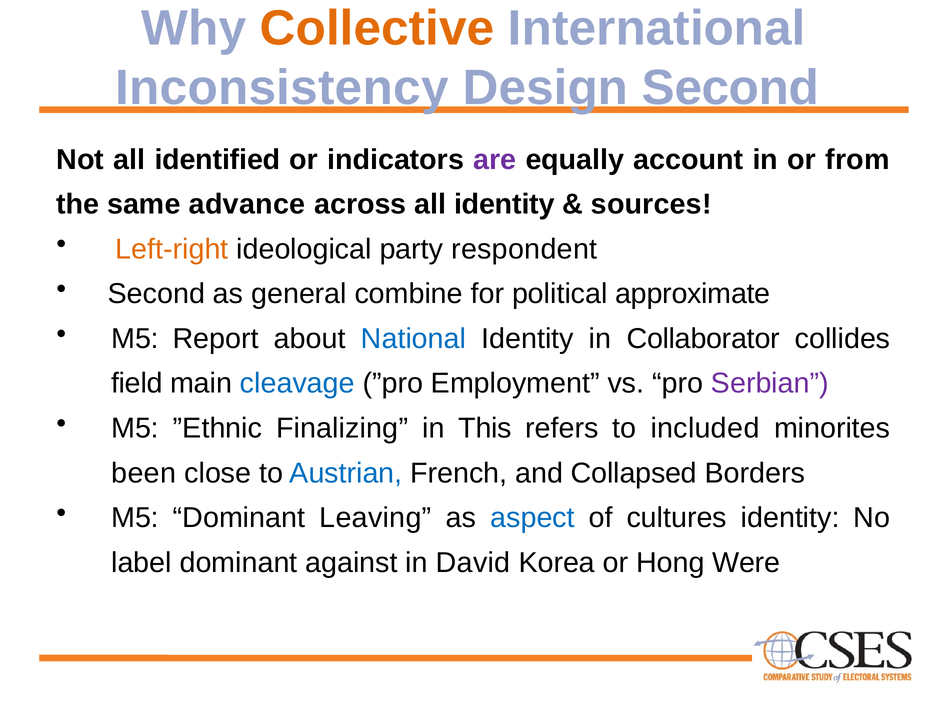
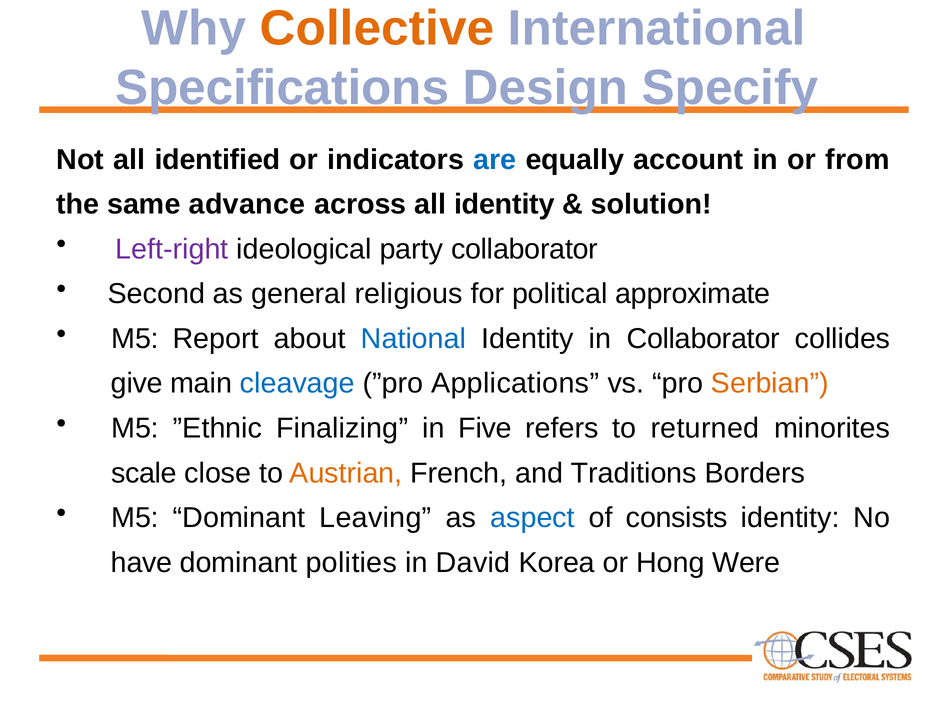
Inconsistency: Inconsistency -> Specifications (282, 88)
Design Second: Second -> Specify (730, 88)
are colour: purple -> blue (495, 160)
sources: sources -> solution (651, 204)
Left-right colour: orange -> purple (172, 249)
party respondent: respondent -> collaborator (525, 249)
combine: combine -> religious (409, 294)
field: field -> give (137, 384)
Employment: Employment -> Applications (515, 384)
Serbian colour: purple -> orange (770, 384)
This: This -> Five (485, 428)
included: included -> returned (705, 428)
been: been -> scale (144, 473)
Austrian colour: blue -> orange (346, 473)
Collapsed: Collapsed -> Traditions (634, 473)
cultures: cultures -> consists (677, 518)
label: label -> have (142, 563)
against: against -> polities (351, 563)
